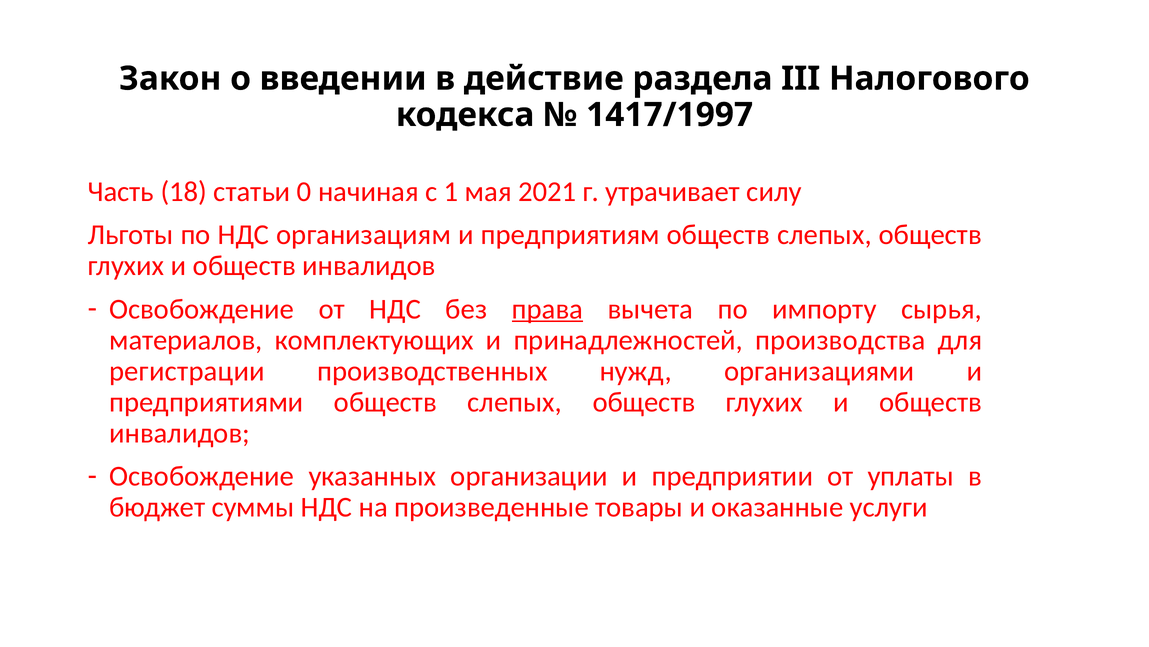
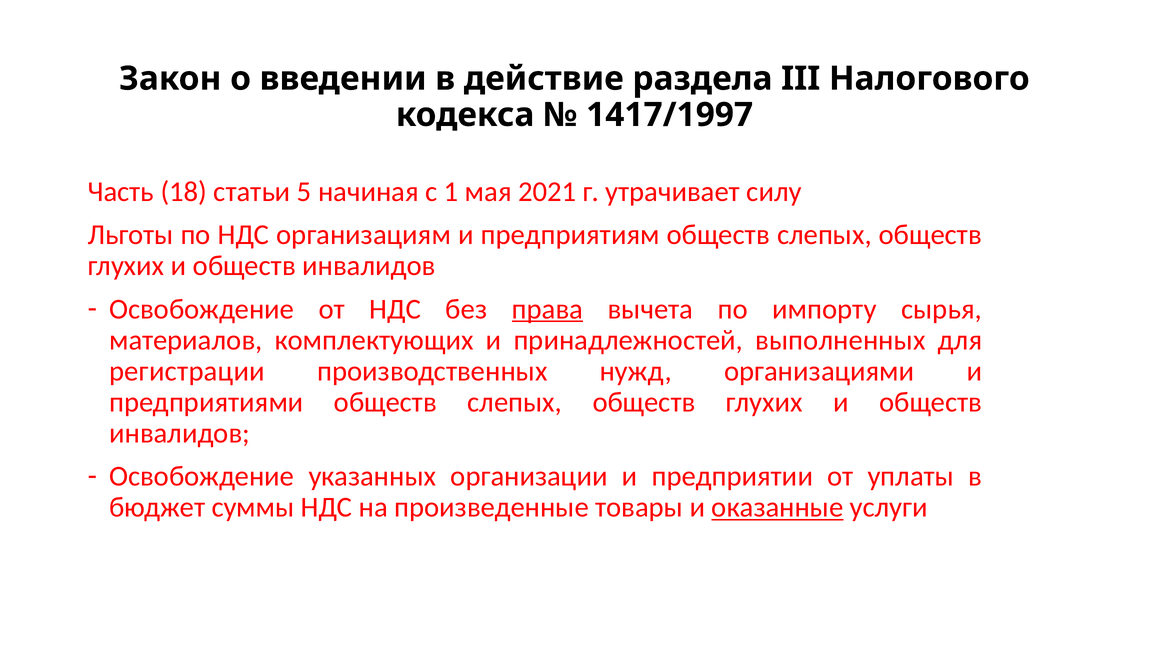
0: 0 -> 5 (304, 192)
производства: производства -> выполненных (840, 340)
оказанные underline: none -> present (777, 507)
